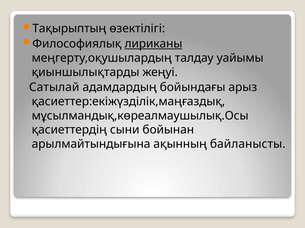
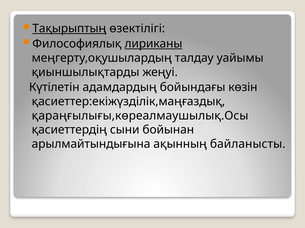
Тақырыптың underline: none -> present (69, 29)
Сатылай: Сатылай -> Күтілетін (54, 88)
арыз: арыз -> көзін (243, 88)
мұсылмандық,көреалмаушылық.Осы: мұсылмандық,көреалмаушылық.Осы -> қараңғылығы,көреалмаушылық.Осы (140, 116)
